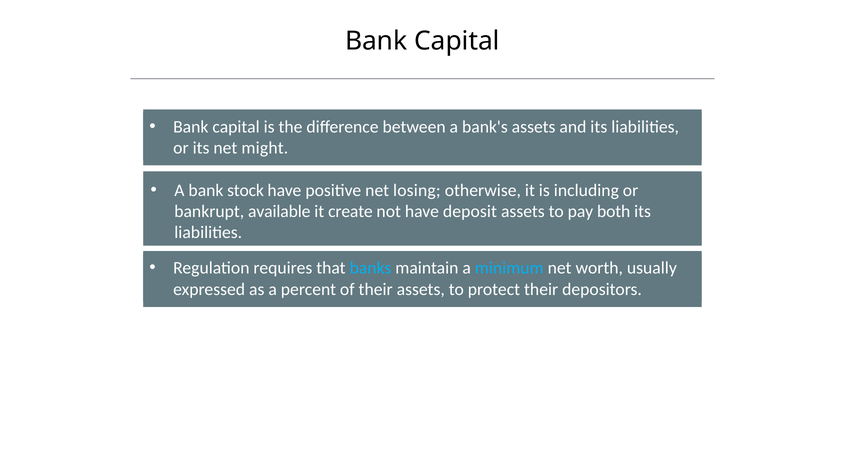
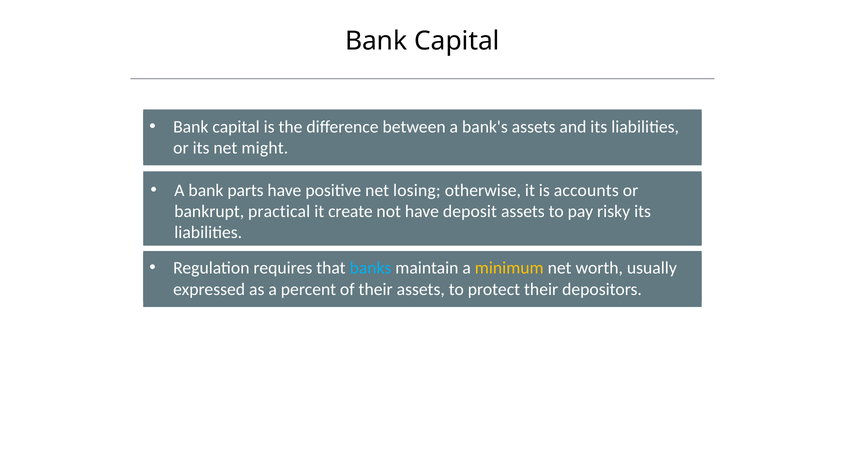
stock: stock -> parts (245, 190)
including: including -> accounts (586, 190)
available: available -> practical (279, 212)
both: both -> risky (614, 212)
minimum colour: light blue -> yellow (509, 268)
